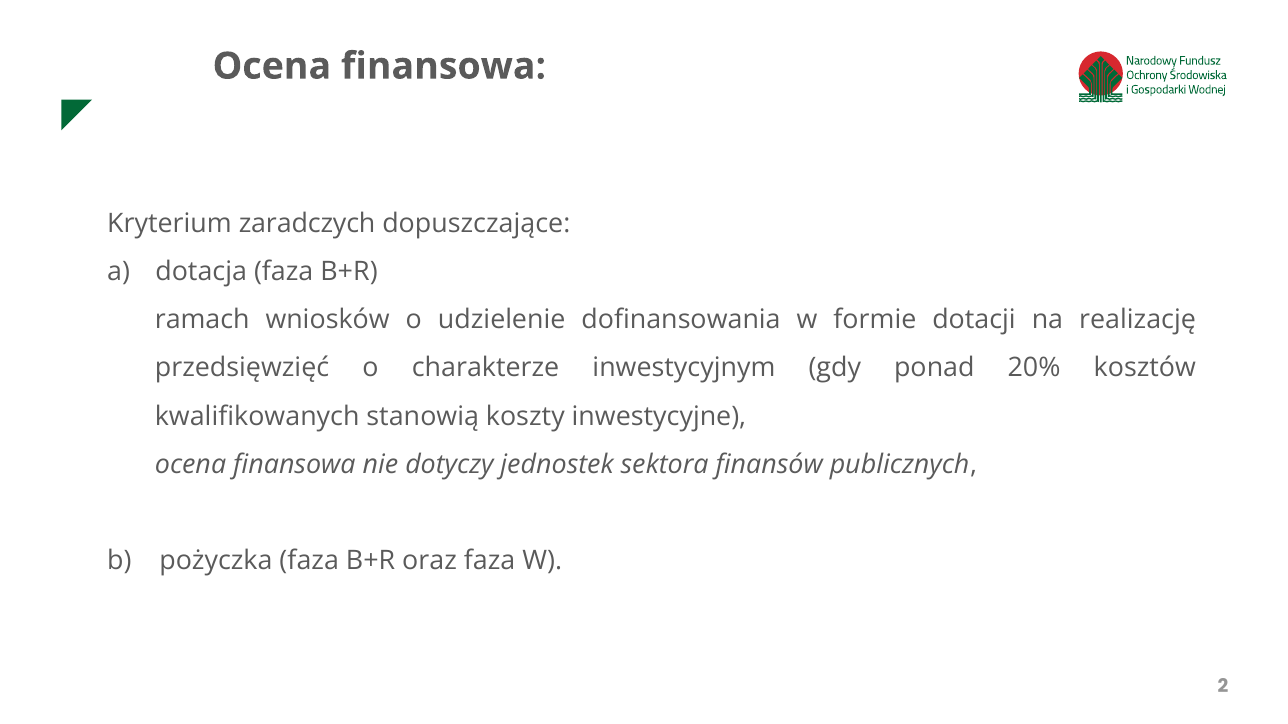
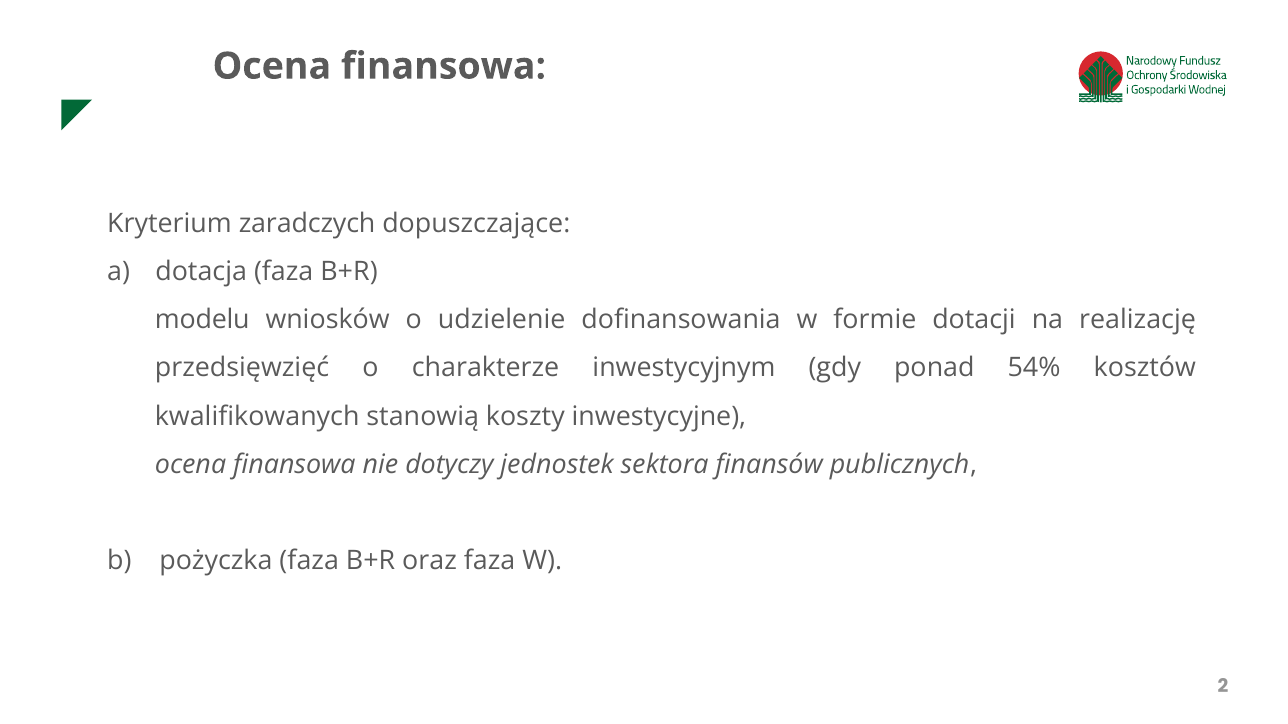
ramach: ramach -> modelu (202, 320)
20%: 20% -> 54% (1034, 368)
